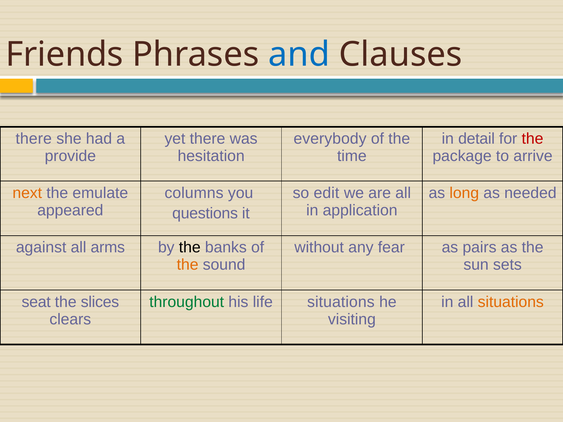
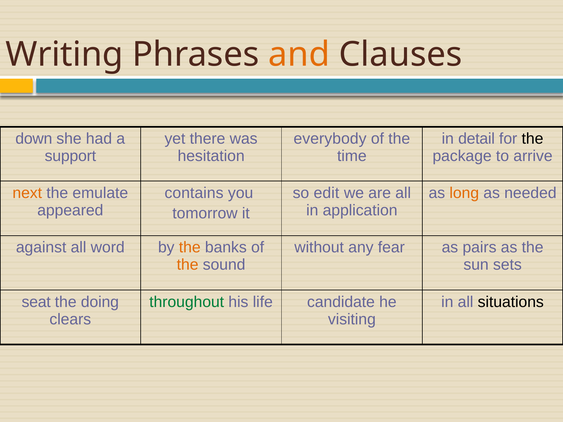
Friends: Friends -> Writing (64, 55)
and colour: blue -> orange (299, 55)
there: there -> down (34, 139)
the colour: red -> black (533, 139)
provide: provide -> support (70, 156)
columns: columns -> contains (194, 193)
questions: questions -> tomorrow (205, 214)
arms: arms -> word (108, 248)
the colour: black -> orange (190, 248)
slices: slices -> doing (100, 302)
life situations: situations -> candidate (341, 302)
situations colour: orange -> black (511, 302)
